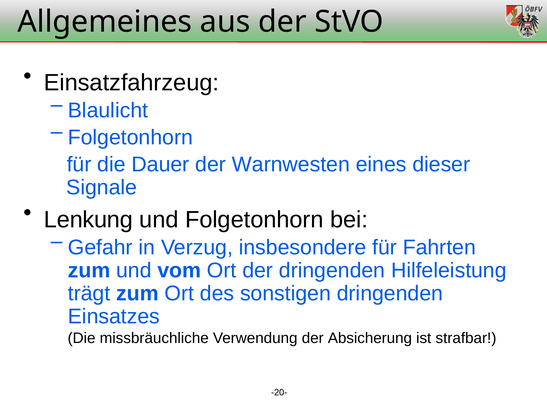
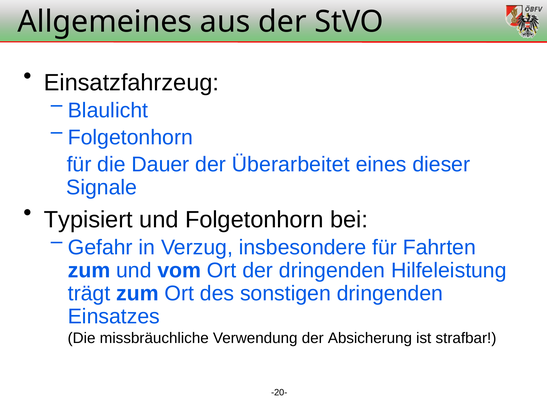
Warnwesten: Warnwesten -> Überarbeitet (291, 164)
Lenkung: Lenkung -> Typisiert (88, 219)
